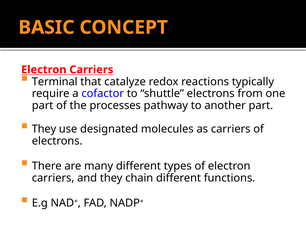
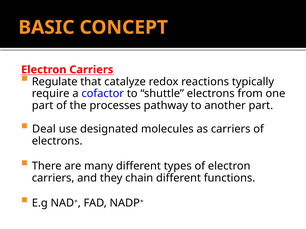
Terminal: Terminal -> Regulate (55, 82)
They: They -> Deal (44, 129)
